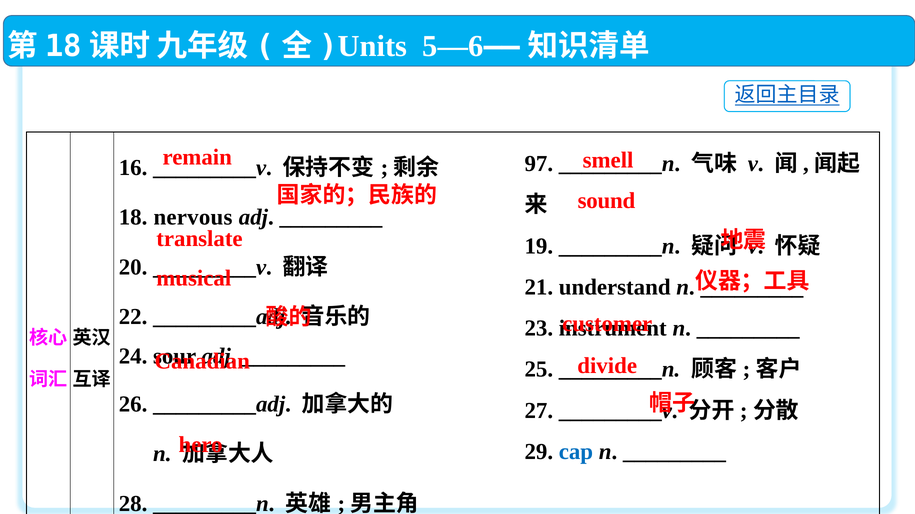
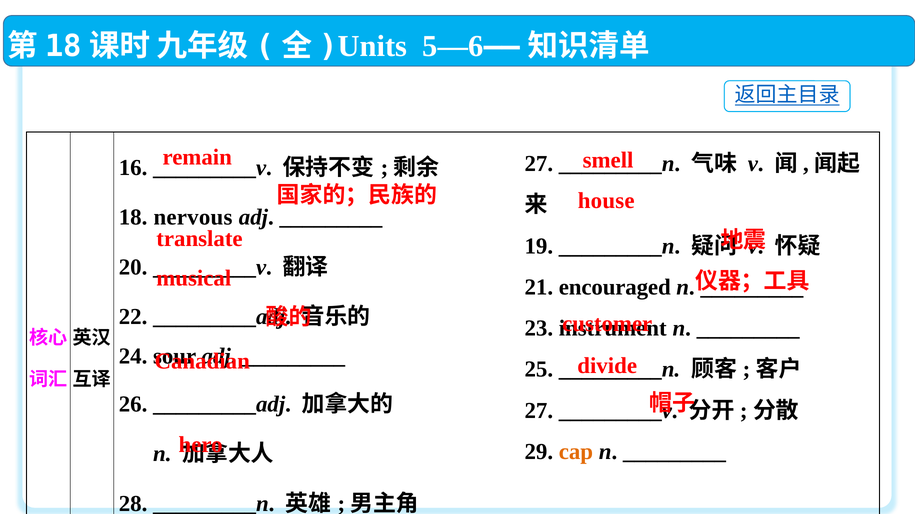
97: 97 -> 27 (539, 164)
sound: sound -> house (606, 201)
understand: understand -> encouraged (615, 288)
cap colour: blue -> orange (576, 452)
